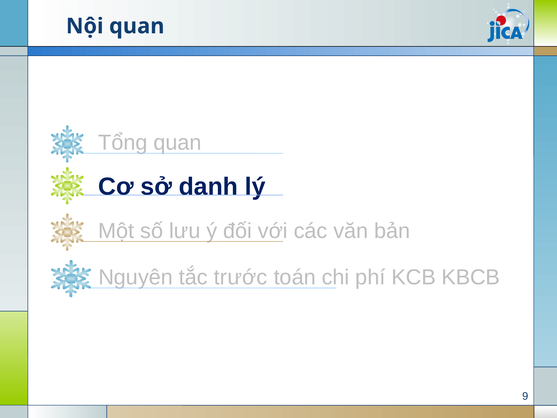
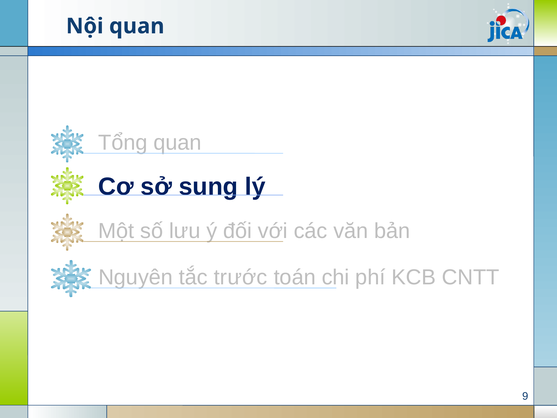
danh: danh -> sung (208, 186)
KBCB: KBCB -> CNTT (471, 277)
